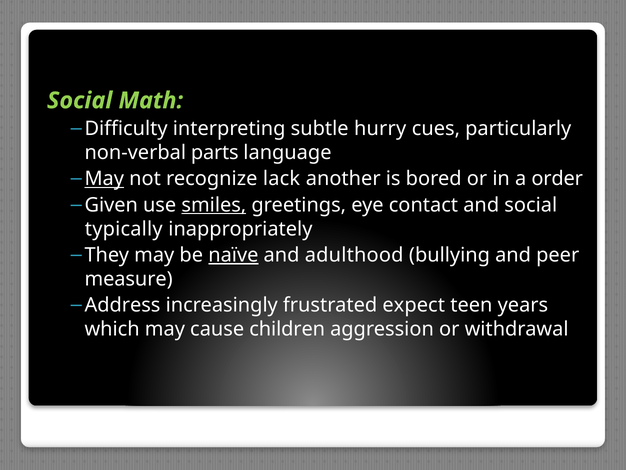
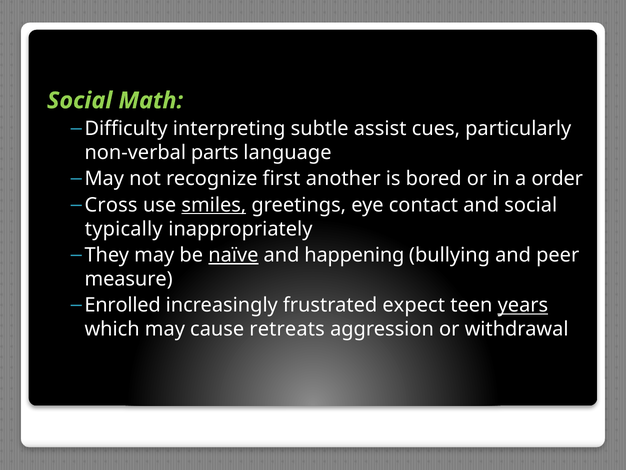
hurry: hurry -> assist (380, 128)
May underline: present -> none (104, 179)
lack: lack -> first (282, 179)
Given: Given -> Cross (111, 205)
adulthood: adulthood -> happening (354, 255)
Address: Address -> Enrolled (123, 305)
years underline: none -> present (523, 305)
children: children -> retreats (287, 329)
